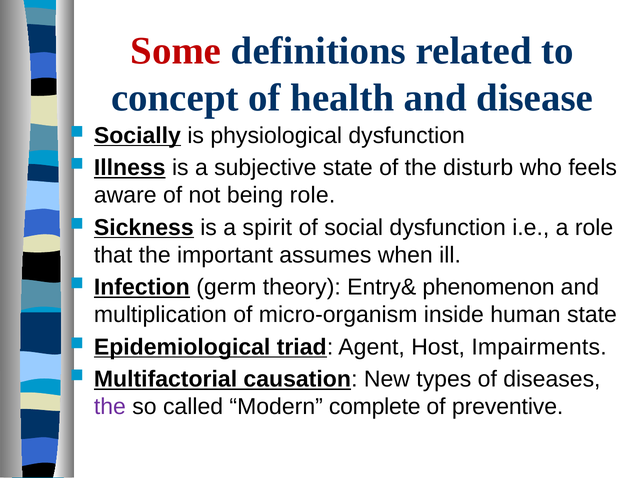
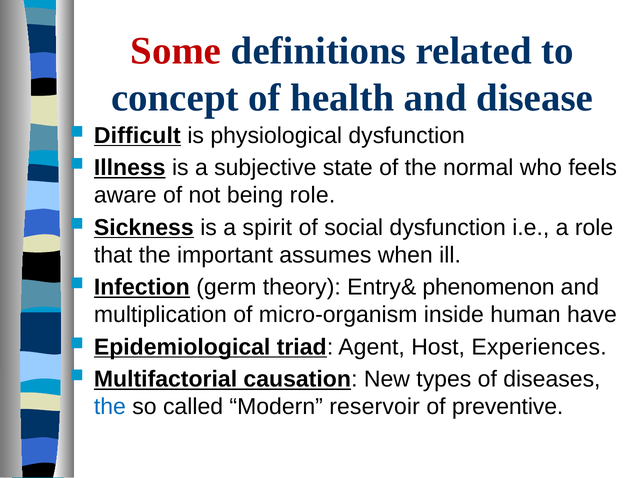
Socially: Socially -> Difficult (137, 135)
disturb: disturb -> normal (478, 168)
human state: state -> have (592, 315)
Impairments: Impairments -> Experiences (539, 347)
the colour: purple -> blue (110, 407)
complete: complete -> reservoir (375, 407)
